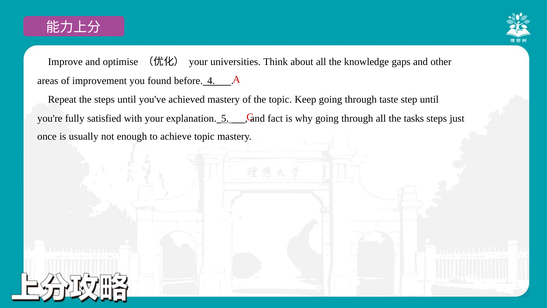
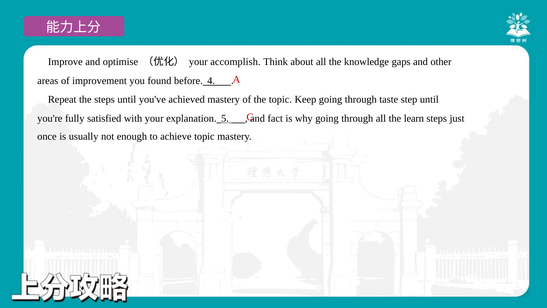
universities: universities -> accomplish (235, 62)
tasks: tasks -> learn (414, 118)
